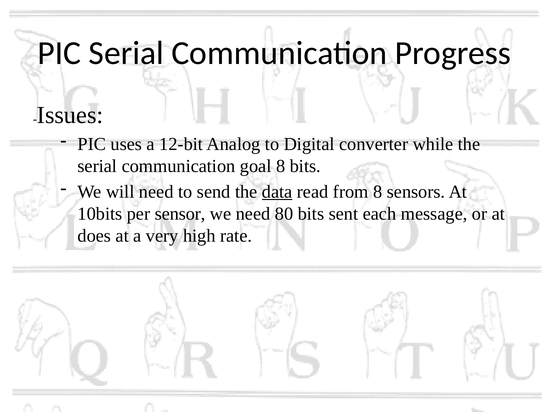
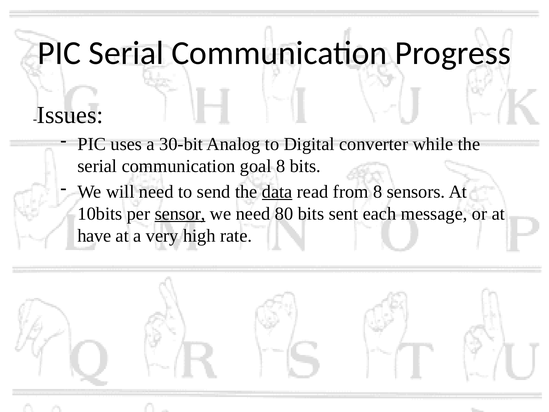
12-bit: 12-bit -> 30-bit (181, 144)
sensor underline: none -> present (180, 214)
does: does -> have (94, 236)
